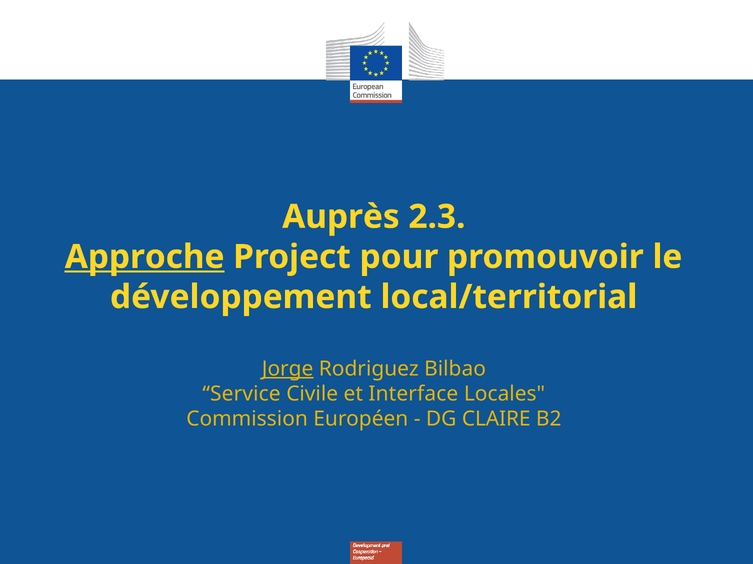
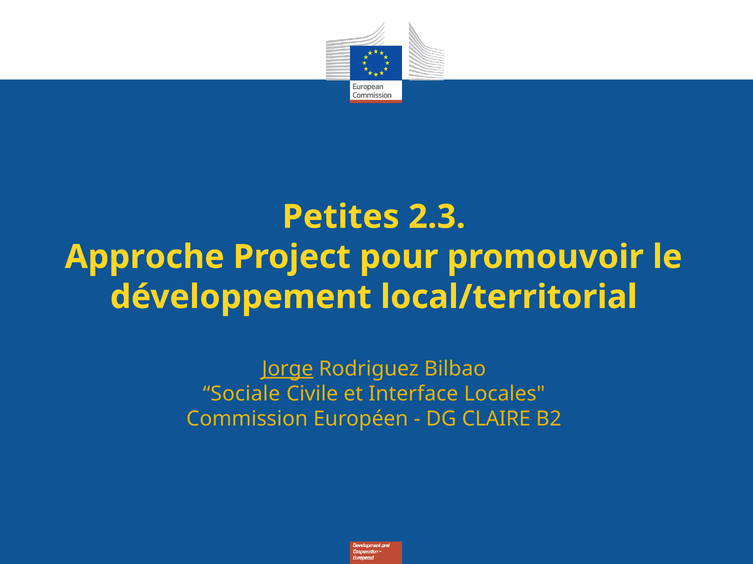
Auprès: Auprès -> Petites (341, 217)
Approche underline: present -> none (145, 257)
Service: Service -> Sociale (242, 394)
